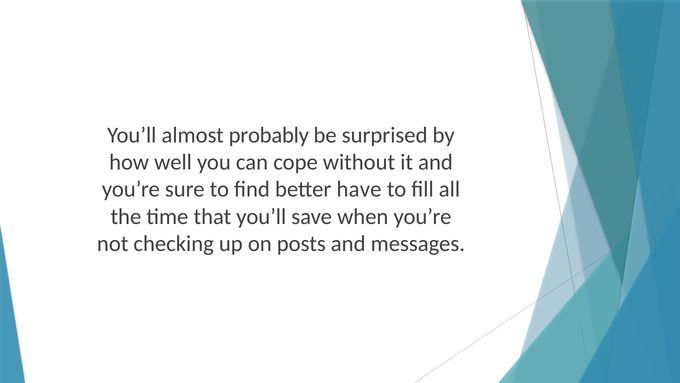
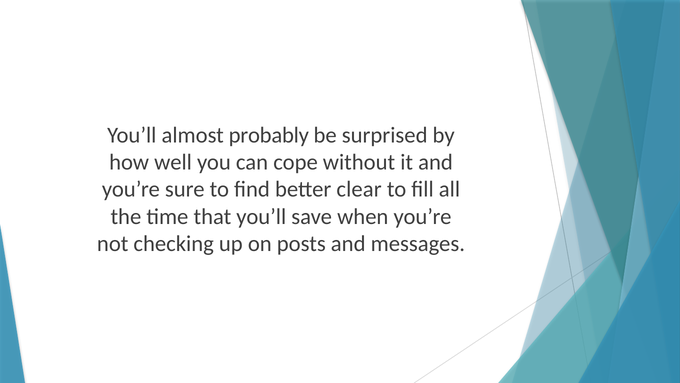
have: have -> clear (359, 189)
